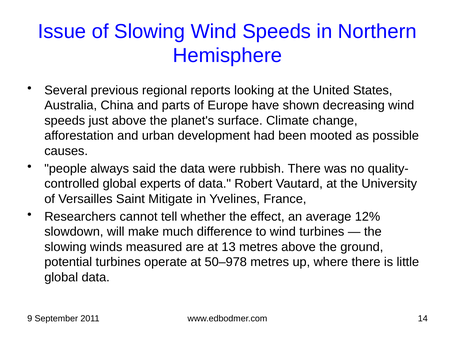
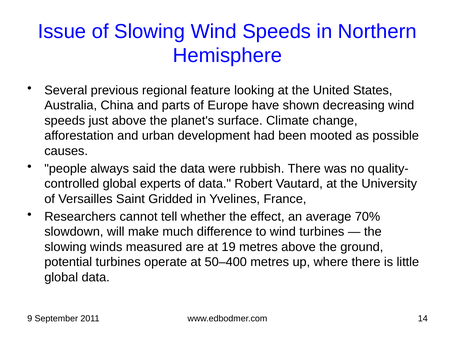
reports: reports -> feature (211, 90)
Mitigate: Mitigate -> Gridded (171, 199)
12%: 12% -> 70% (368, 217)
13: 13 -> 19 (229, 247)
50–978: 50–978 -> 50–400 (226, 262)
